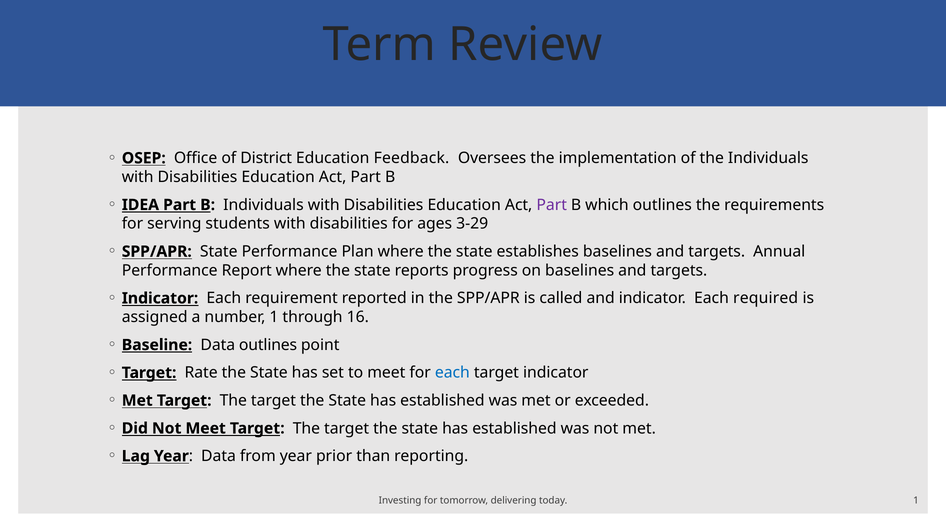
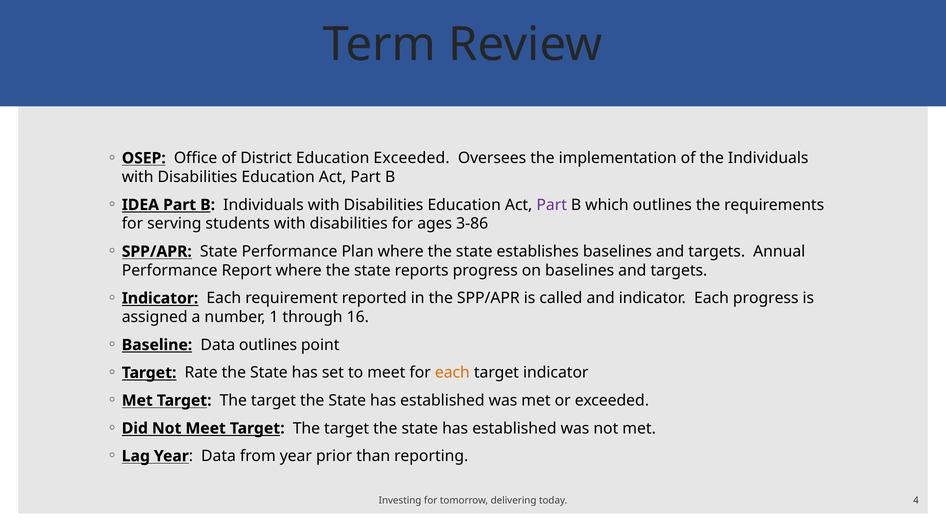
Education Feedback: Feedback -> Exceeded (412, 158)
3-29: 3-29 -> 3-86 (472, 224)
Each required: required -> progress (766, 298)
each colour: blue -> orange (452, 373)
today 1: 1 -> 4 (916, 500)
